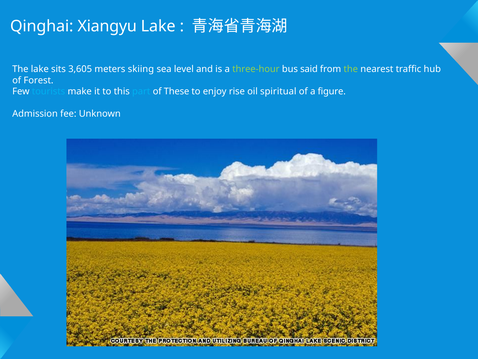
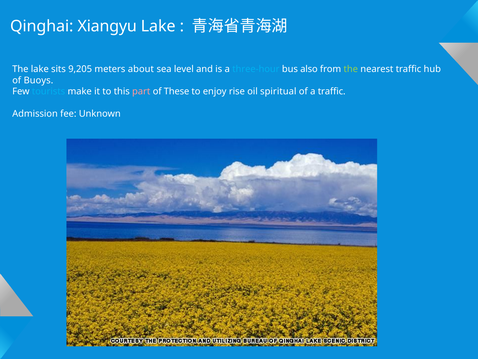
3,605: 3,605 -> 9,205 (80, 69)
skiing: skiing -> about (141, 69)
three-hour colour: light green -> light blue (256, 69)
said: said -> also (309, 69)
Forest: Forest -> Buoys (38, 80)
part colour: light blue -> pink (141, 91)
a figure: figure -> traffic (332, 91)
